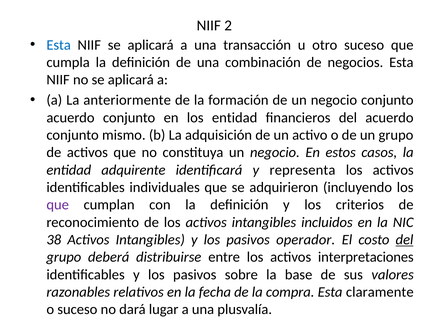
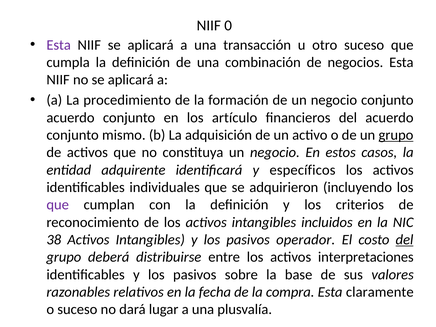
2: 2 -> 0 (228, 25)
Esta colour: blue -> purple (59, 45)
anteriormente: anteriormente -> procedimiento (127, 100)
los entidad: entidad -> artículo (235, 118)
grupo underline: none -> present (396, 135)
representa: representa -> específicos (302, 170)
